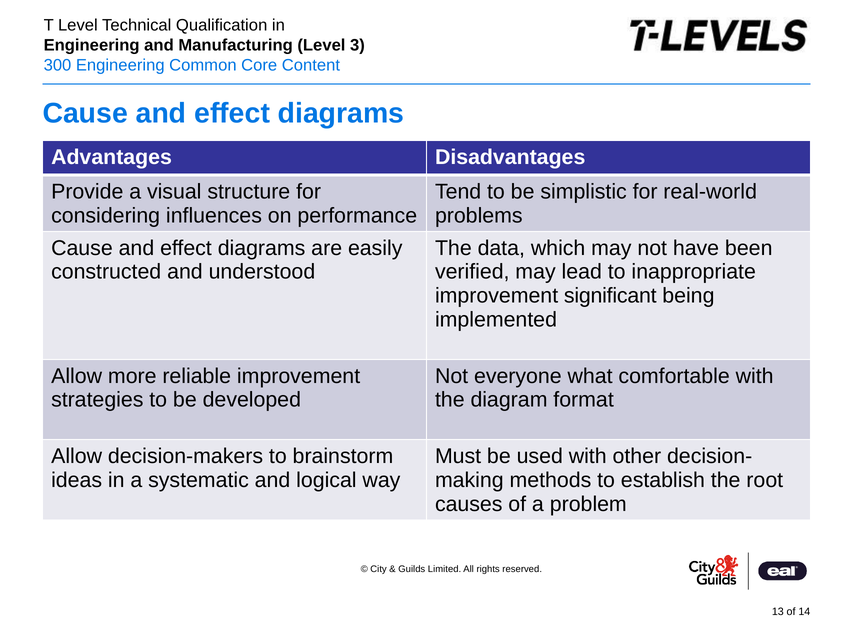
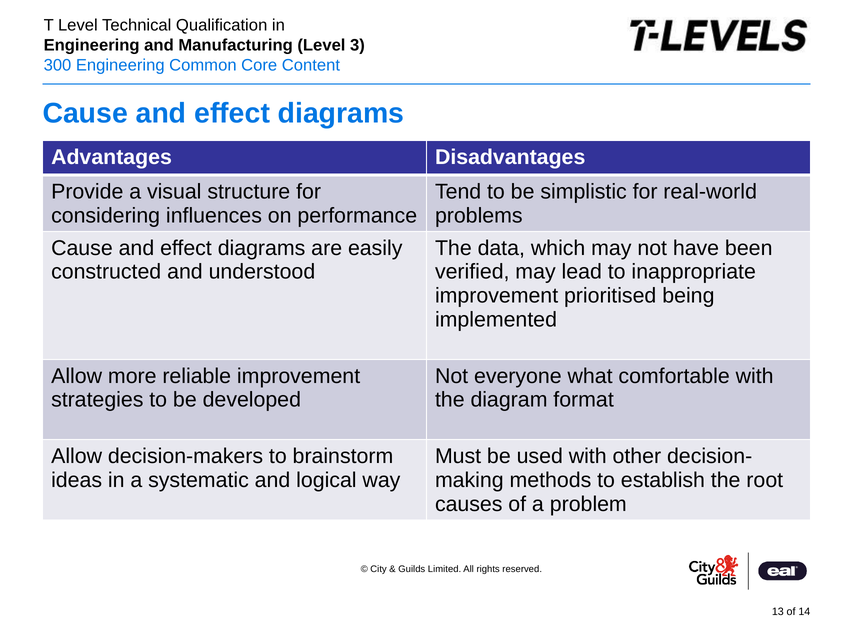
significant: significant -> prioritised (610, 296)
